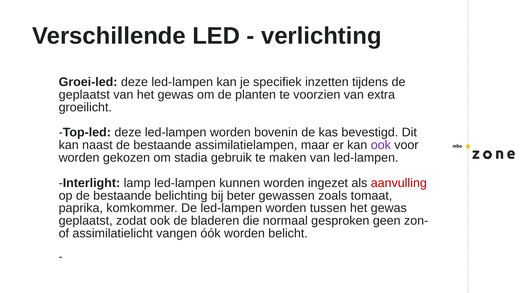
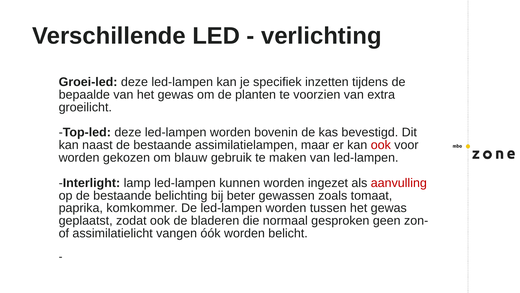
geplaatst: geplaatst -> bepaalde (84, 95)
ook colour: purple -> red (381, 145)
stadia: stadia -> blauw (191, 157)
